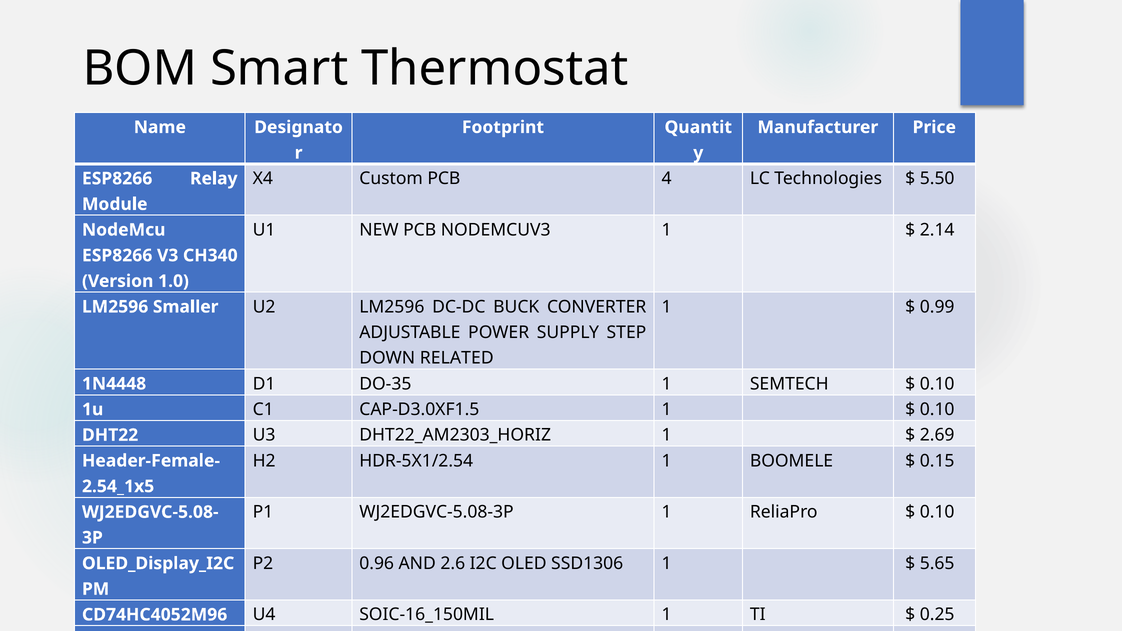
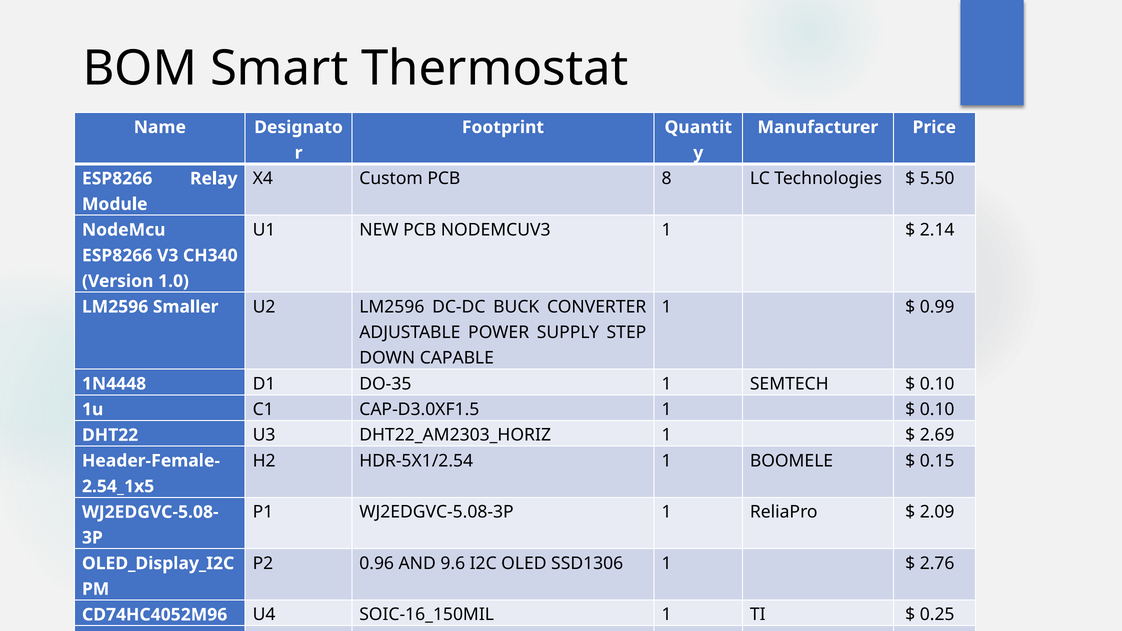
4: 4 -> 8 (667, 179)
RELATED: RELATED -> CAPABLE (457, 358)
0.10: 0.10 -> 2.09 (937, 512)
2.6: 2.6 -> 9.6 (453, 563)
5.65: 5.65 -> 2.76 (937, 563)
